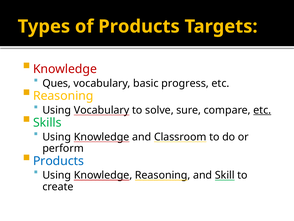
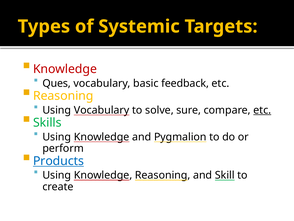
of Products: Products -> Systemic (139, 26)
progress: progress -> feedback (185, 83)
Classroom: Classroom -> Pygmalion (180, 137)
Products underline: none -> present (58, 161)
